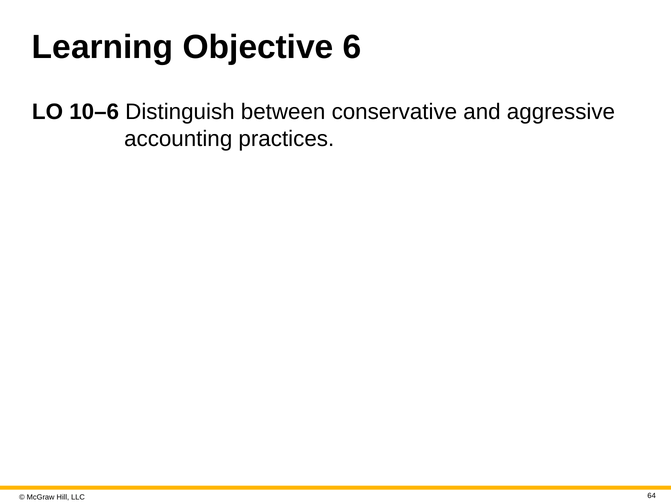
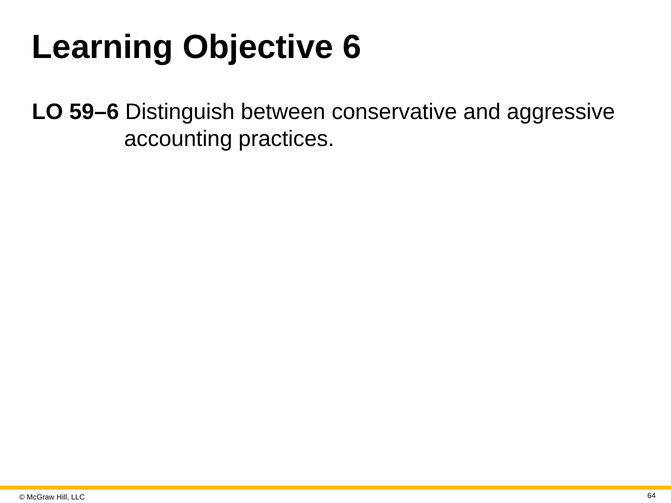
10–6: 10–6 -> 59–6 (94, 112)
